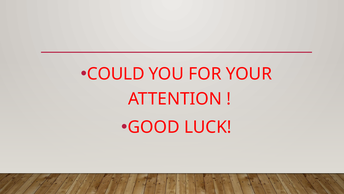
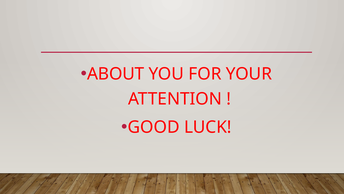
COULD: COULD -> ABOUT (116, 74)
